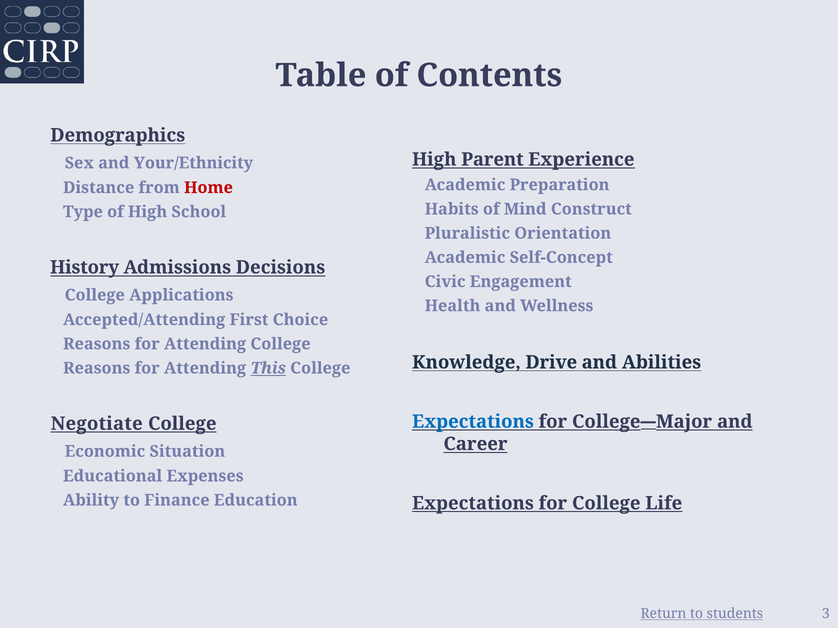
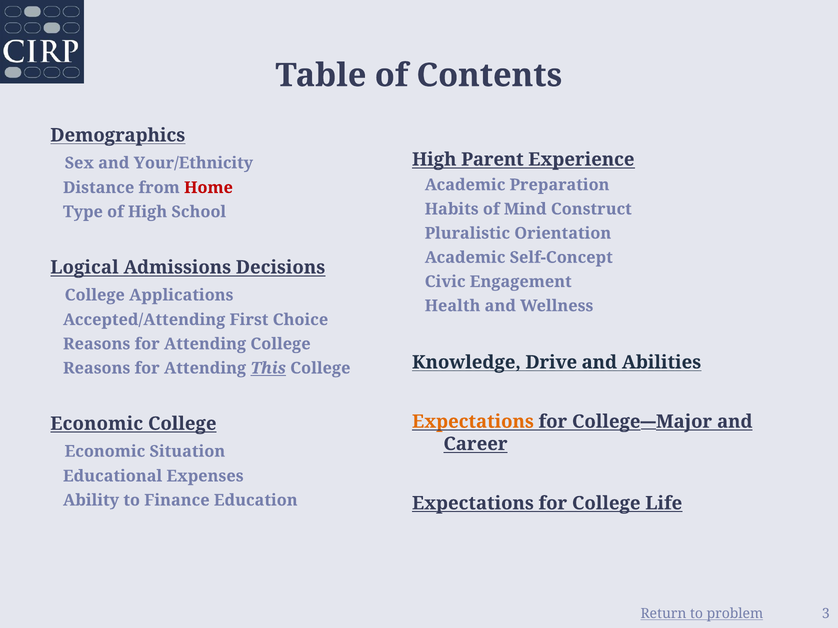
History: History -> Logical (84, 268)
Expectations colour: blue -> orange (473, 422)
Negotiate: Negotiate -> Economic (97, 424)
students: students -> problem (735, 614)
